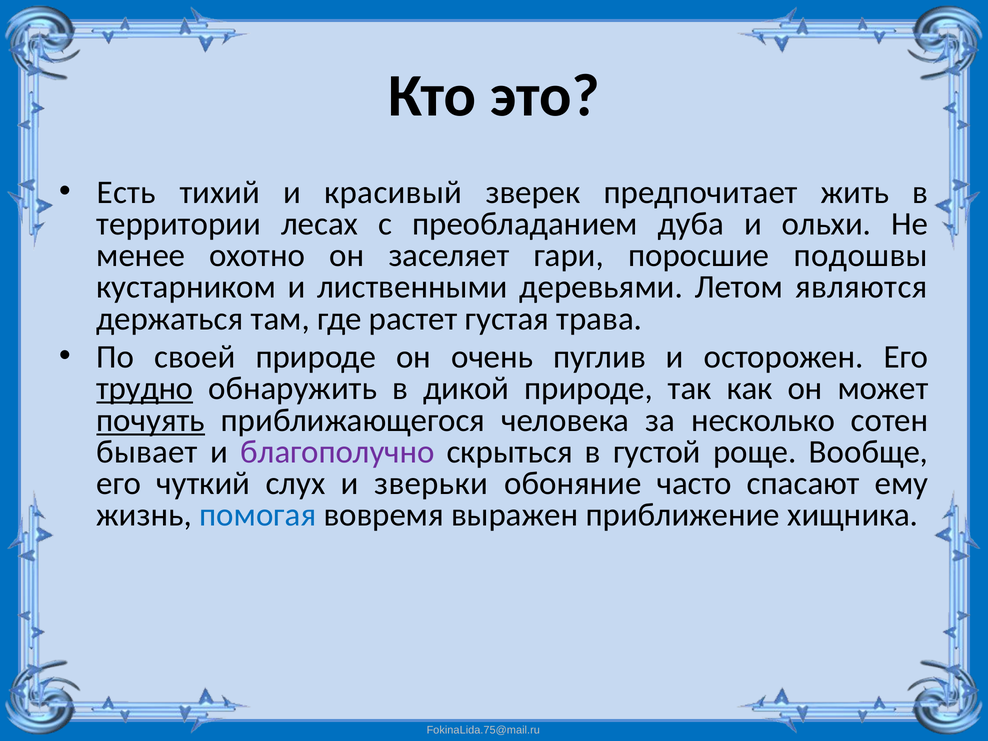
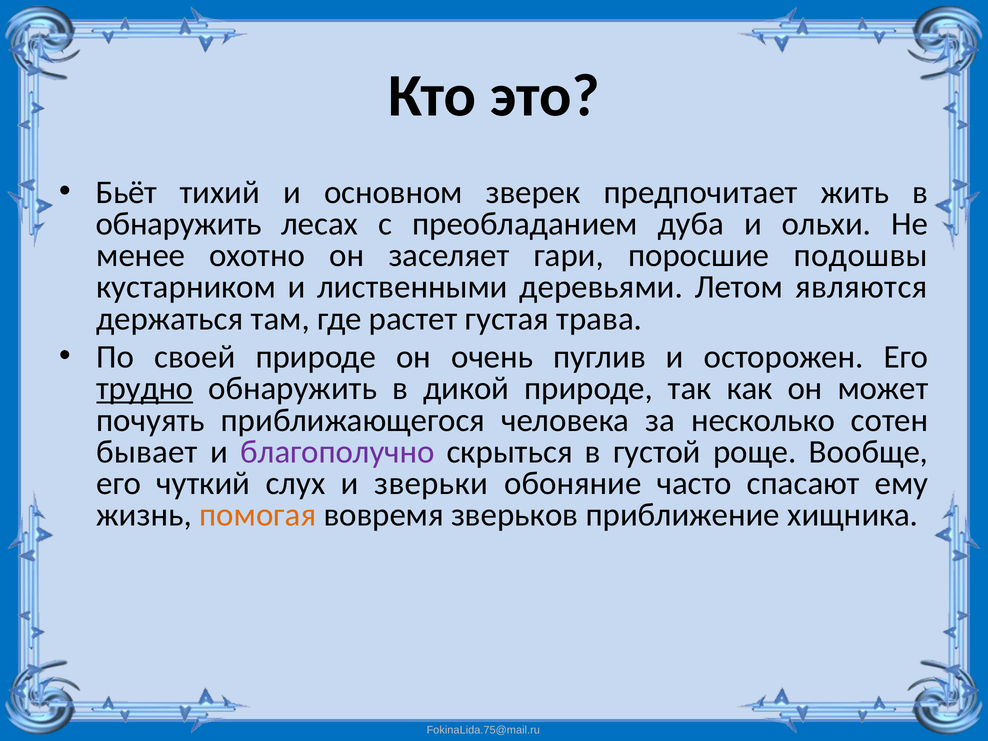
Есть: Есть -> Бьёт (127, 192)
красивый: красивый -> основном (393, 192)
территории: территории -> обнаружить (179, 224)
почуять underline: present -> none (151, 420)
помогая colour: blue -> orange (258, 515)
выражен: выражен -> зверьков (515, 515)
